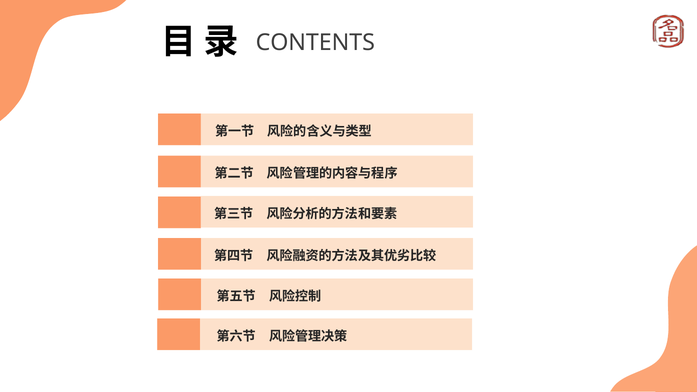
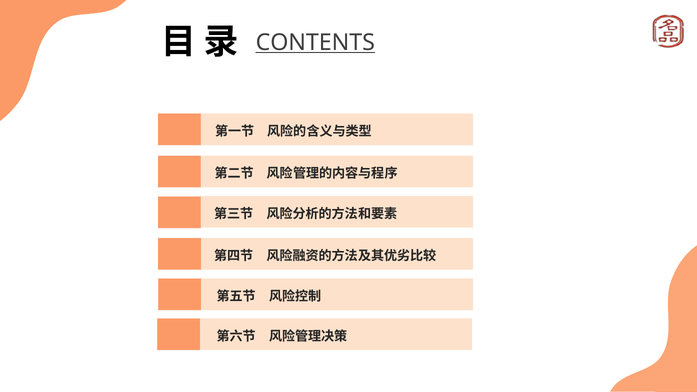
CONTENTS underline: none -> present (315, 43)
